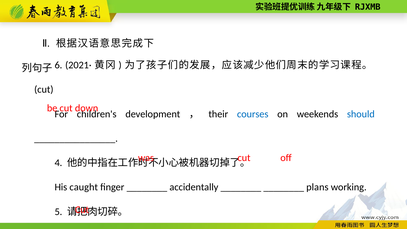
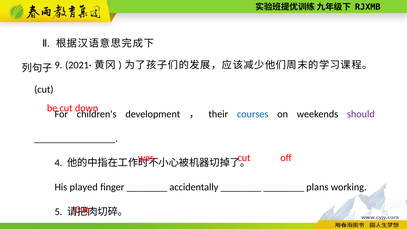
6: 6 -> 9 (58, 65)
should colour: blue -> purple (361, 114)
caught: caught -> played (84, 187)
